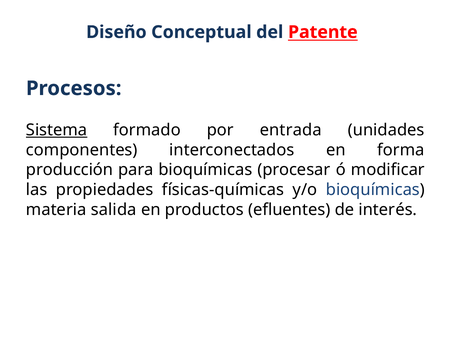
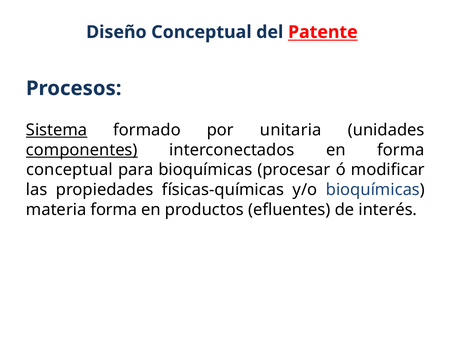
entrada: entrada -> unitaria (291, 130)
componentes underline: none -> present (82, 150)
producción: producción -> conceptual (69, 170)
materia salida: salida -> forma (114, 209)
